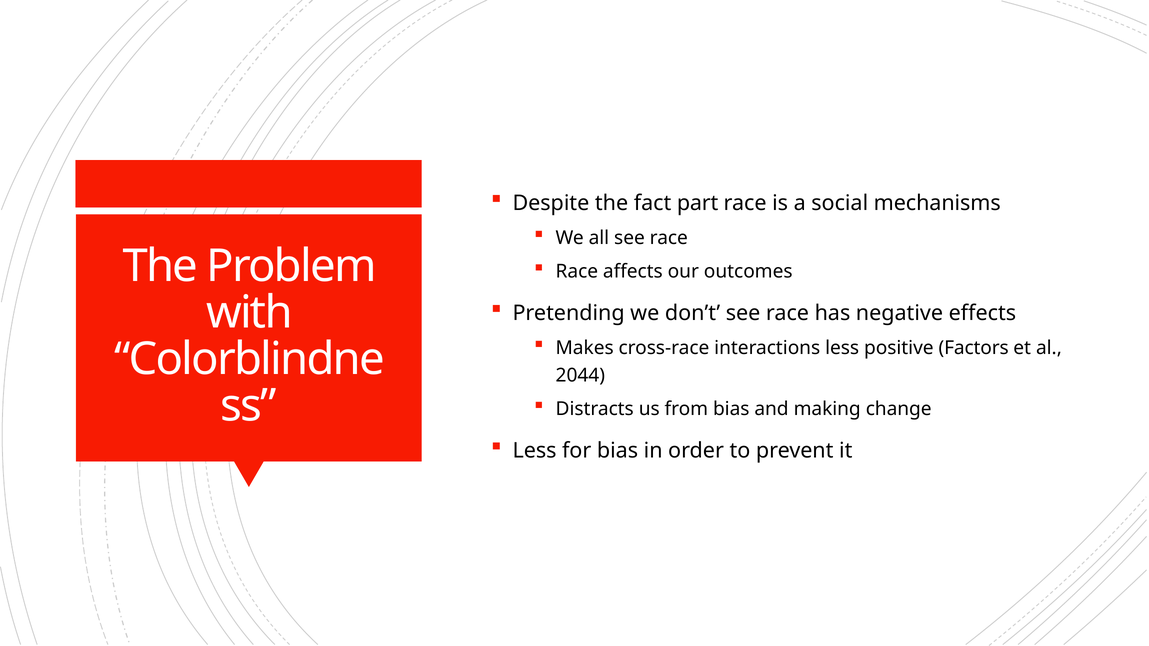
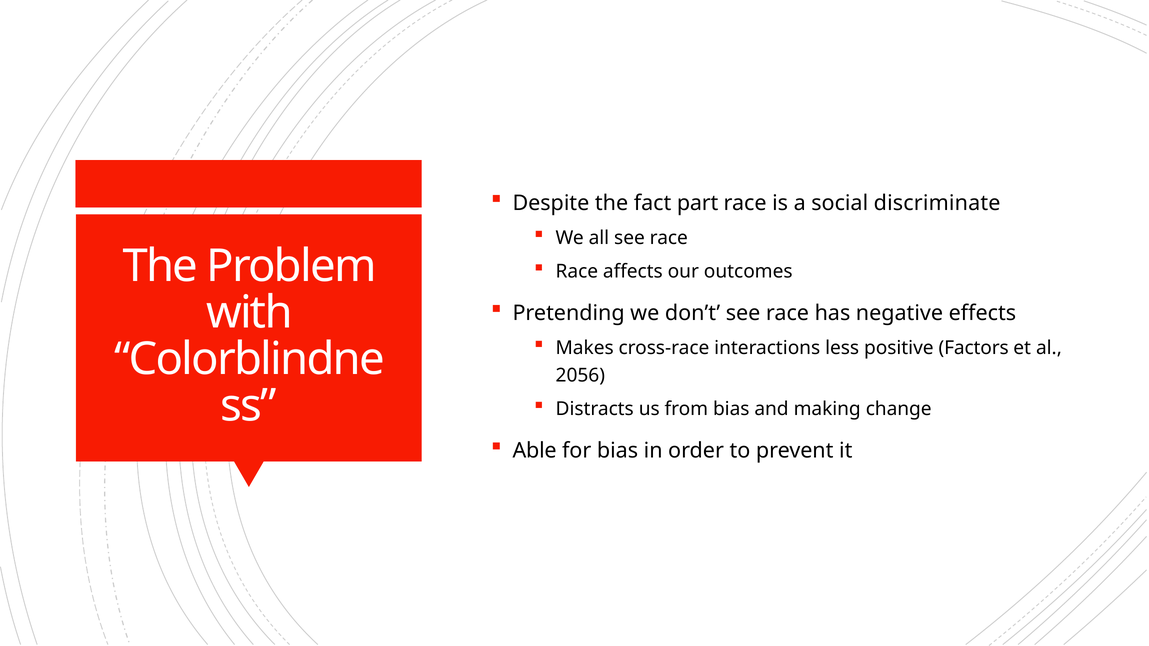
mechanisms: mechanisms -> discriminate (937, 203)
2044: 2044 -> 2056 (580, 376)
Less: Less -> Able (535, 451)
